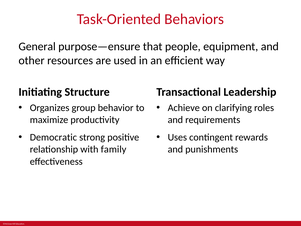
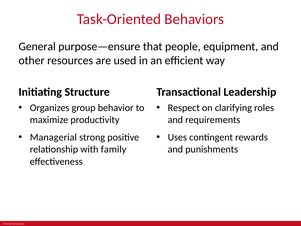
Achieve: Achieve -> Respect (184, 108)
Democratic: Democratic -> Managerial (53, 137)
